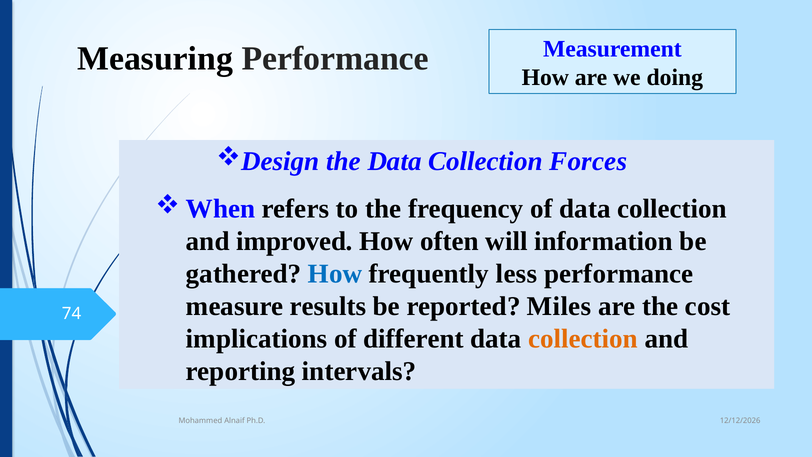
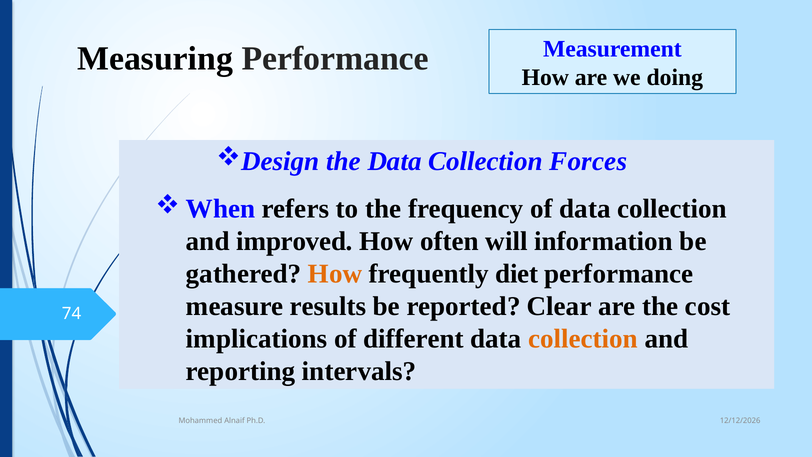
How colour: blue -> orange (335, 274)
less: less -> diet (517, 274)
Miles: Miles -> Clear (559, 306)
